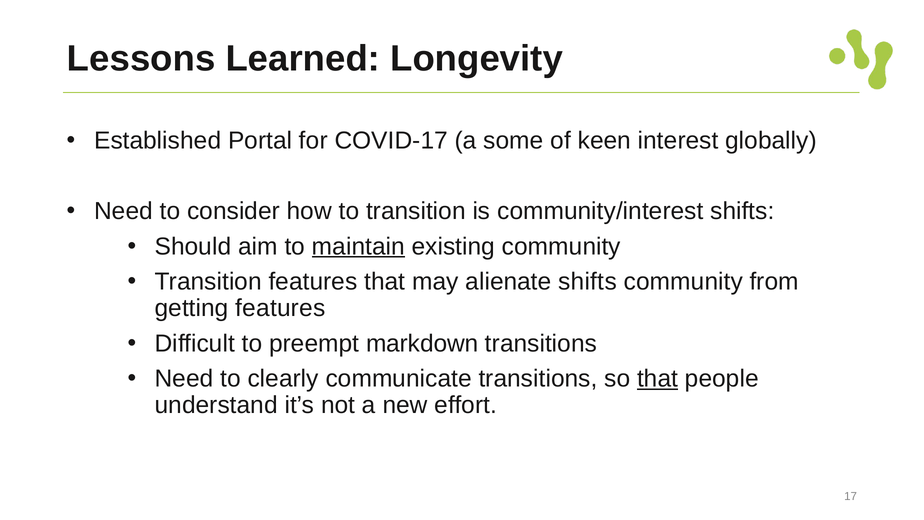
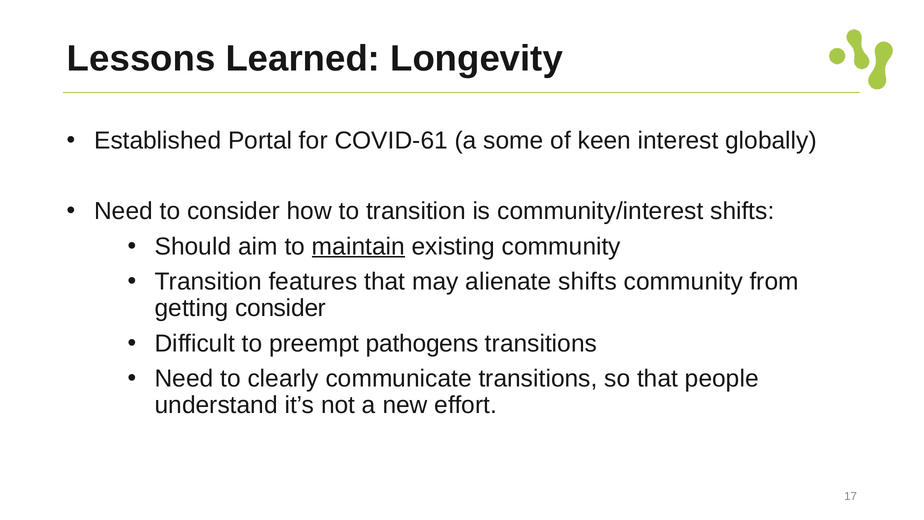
COVID-17: COVID-17 -> COVID-61 (391, 141)
getting features: features -> consider (281, 308)
markdown: markdown -> pathogens (422, 343)
that underline: present -> none (658, 379)
